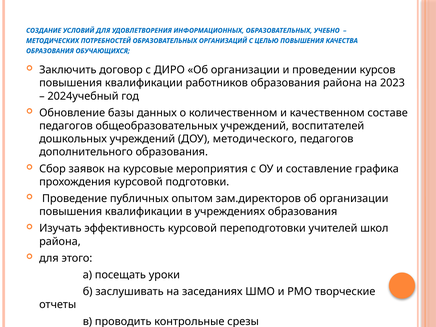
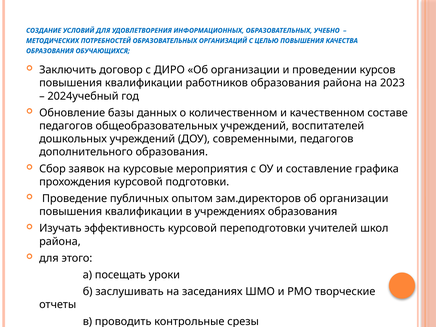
методического: методического -> современными (255, 139)
